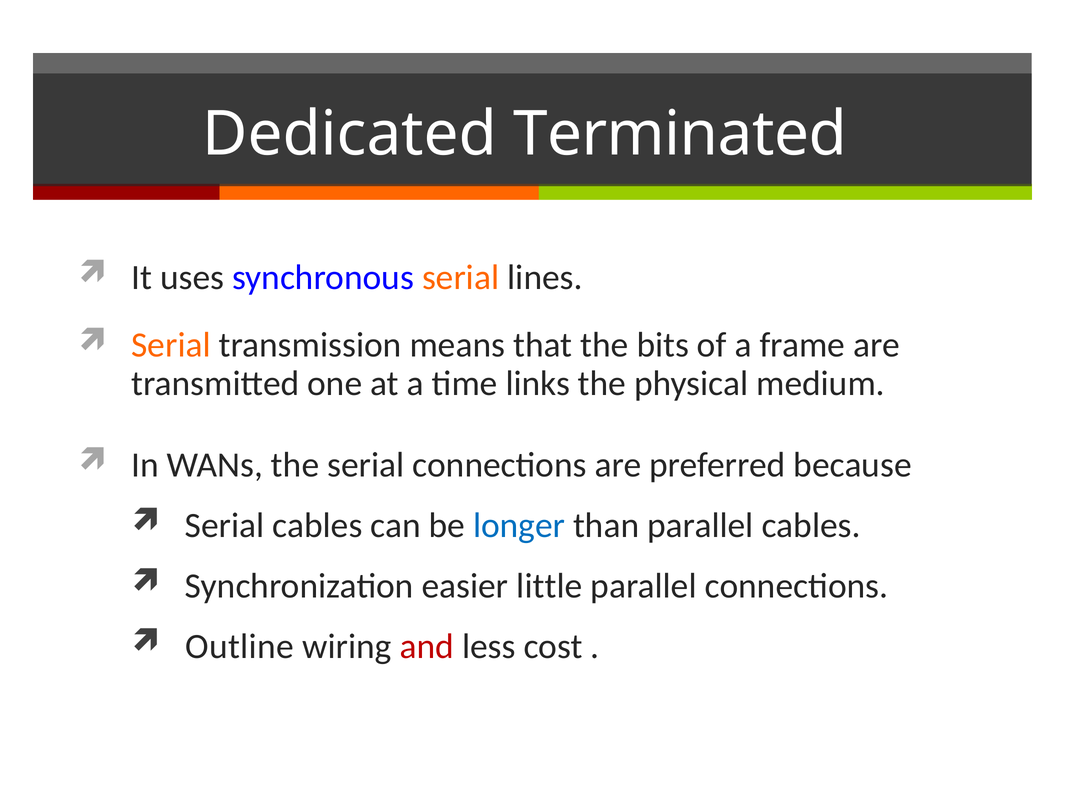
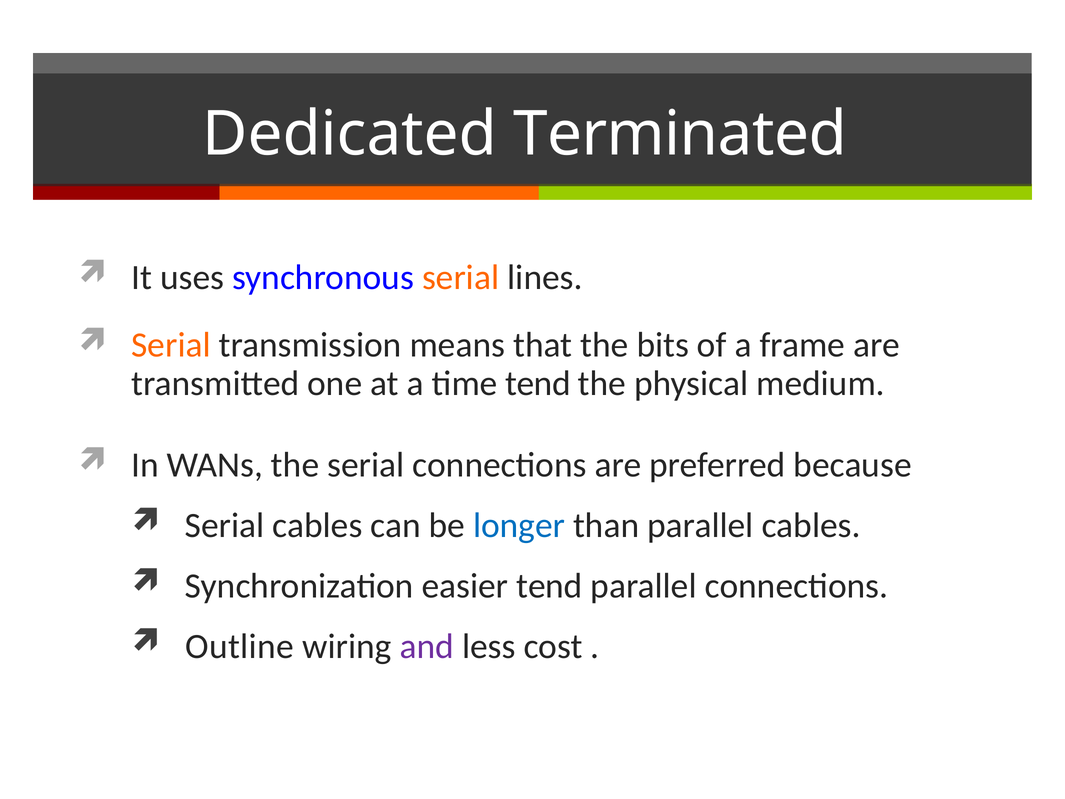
time links: links -> tend (538, 383)
easier little: little -> tend (549, 586)
and colour: red -> purple (427, 646)
